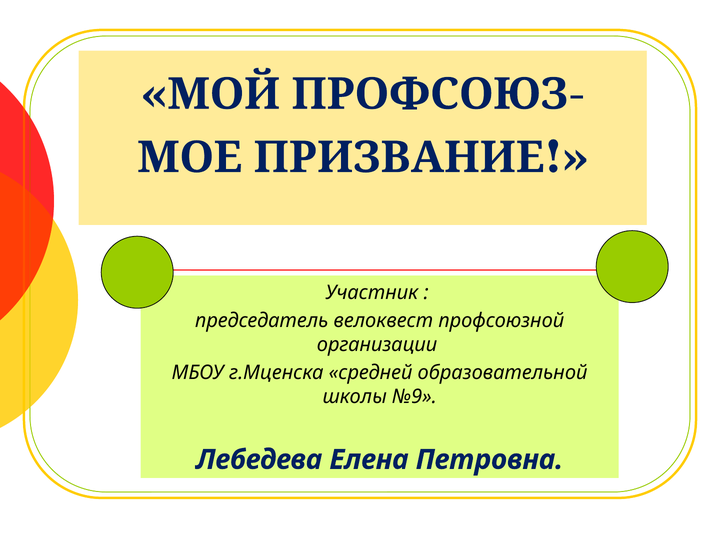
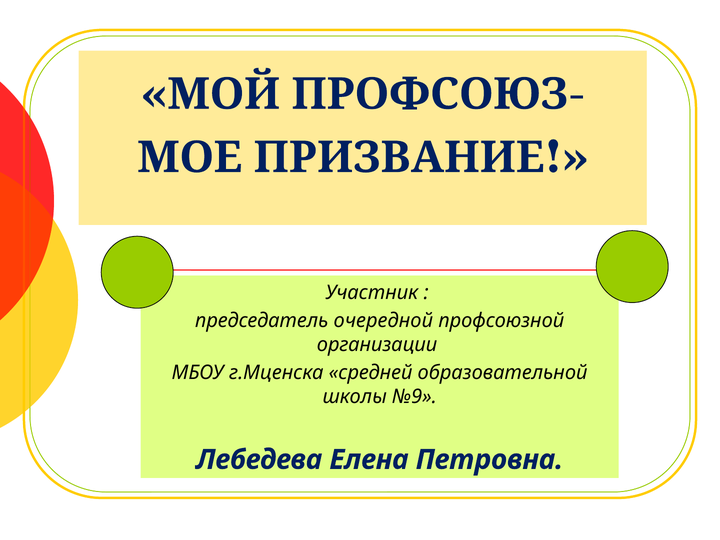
велоквест: велоквест -> очередной (383, 321)
